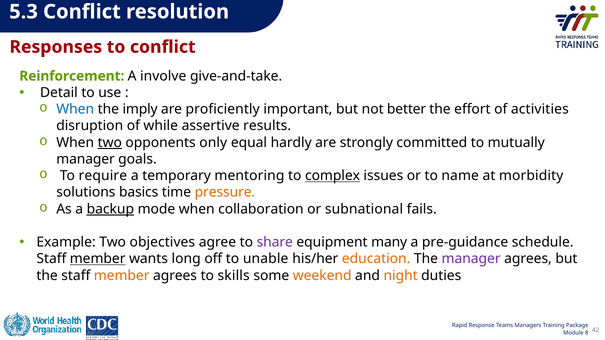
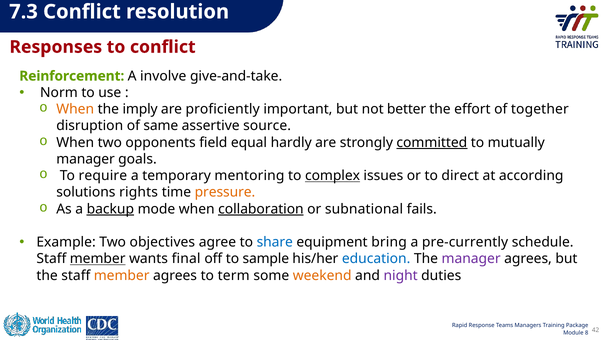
5.3: 5.3 -> 7.3 (24, 12)
Detail: Detail -> Norm (59, 93)
When colour: blue -> orange (75, 109)
activities: activities -> together (540, 109)
while: while -> same (161, 126)
results: results -> source (267, 126)
two underline: present -> none (110, 143)
only: only -> field (213, 143)
committed underline: none -> present (432, 143)
name: name -> direct (460, 176)
morbidity: morbidity -> according (531, 176)
basics: basics -> rights (139, 193)
collaboration underline: none -> present (261, 209)
share colour: purple -> blue (275, 242)
many: many -> bring (389, 242)
pre-guidance: pre-guidance -> pre-currently (465, 242)
long: long -> final (186, 259)
unable: unable -> sample (266, 259)
education colour: orange -> blue (376, 259)
skills: skills -> term (234, 276)
night colour: orange -> purple (401, 276)
